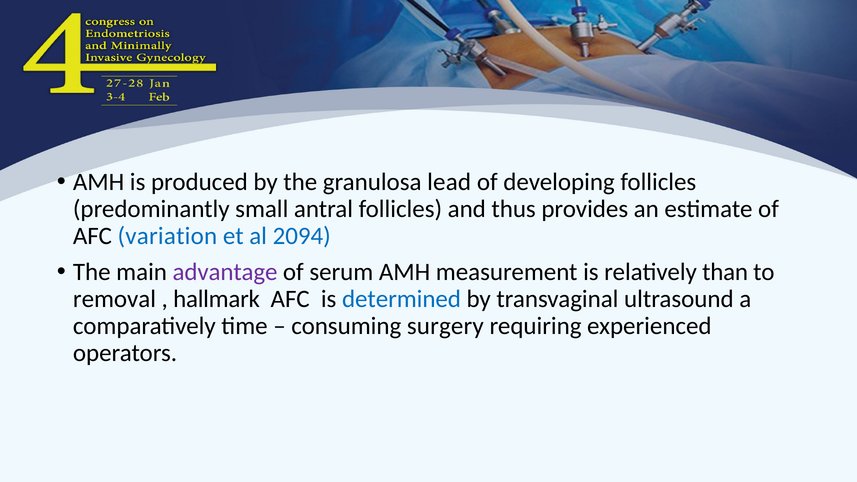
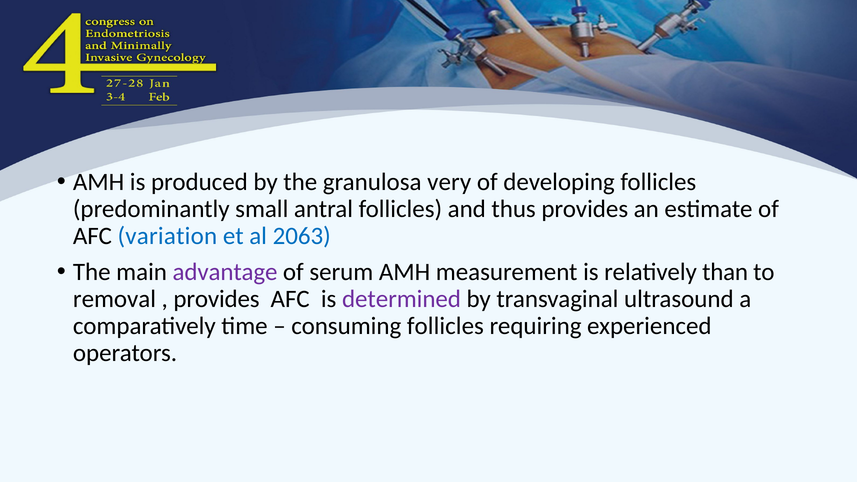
lead: lead -> very (449, 182)
2094: 2094 -> 2063 (302, 236)
hallmark: hallmark -> provides (217, 299)
determined colour: blue -> purple (402, 299)
consuming surgery: surgery -> follicles (445, 326)
